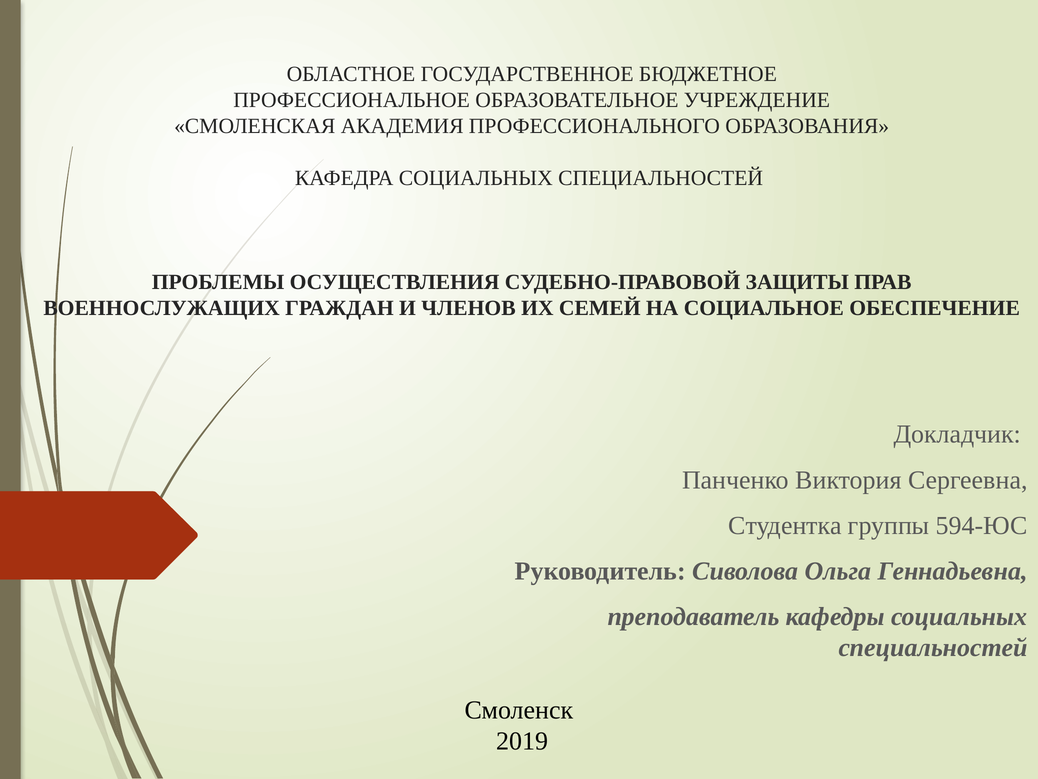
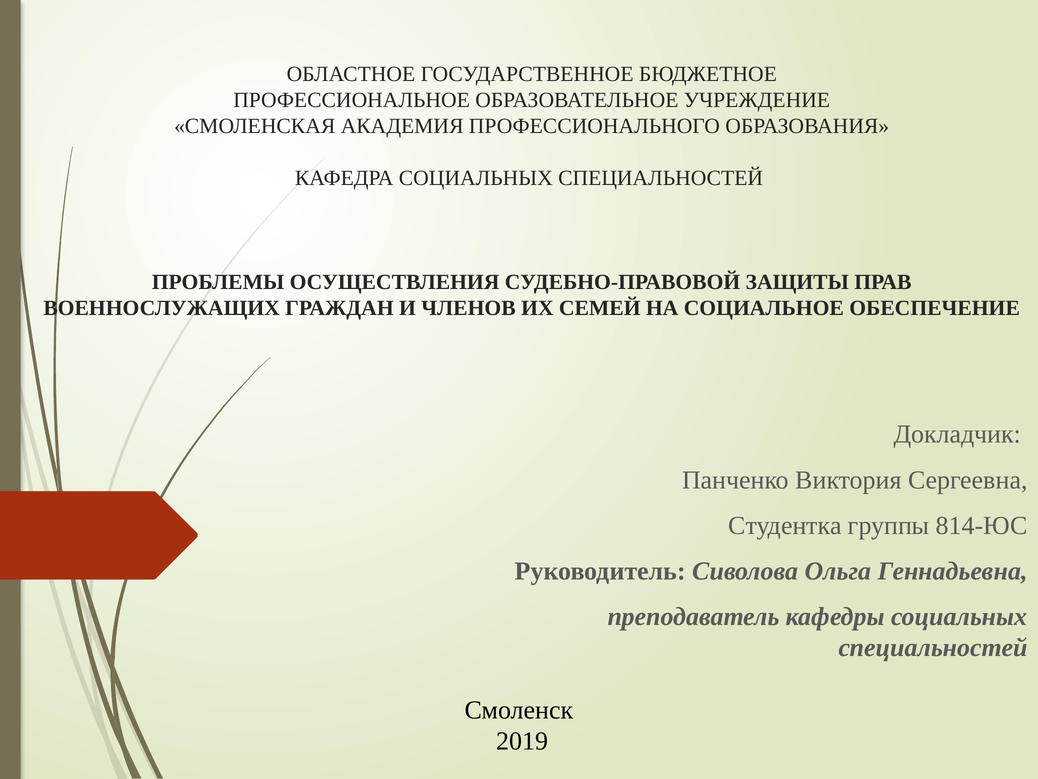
594-ЮС: 594-ЮС -> 814-ЮС (982, 525)
